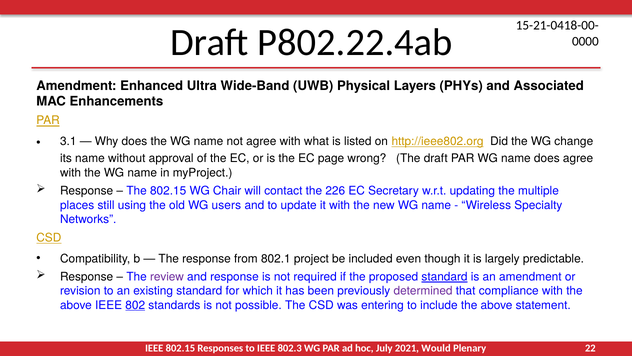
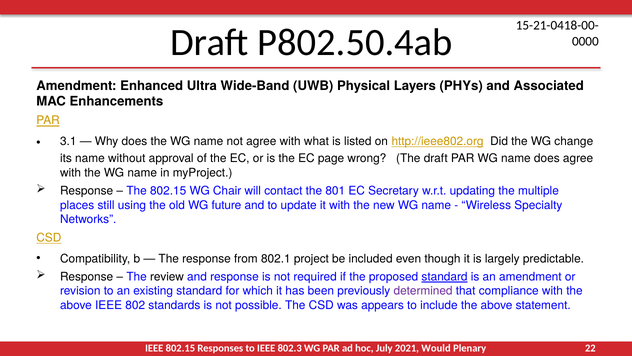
P802.22.4ab: P802.22.4ab -> P802.50.4ab (355, 43)
226: 226 -> 801 (335, 191)
users: users -> future (226, 205)
review colour: purple -> black (167, 276)
802 underline: present -> none (135, 305)
entering: entering -> appears (383, 305)
